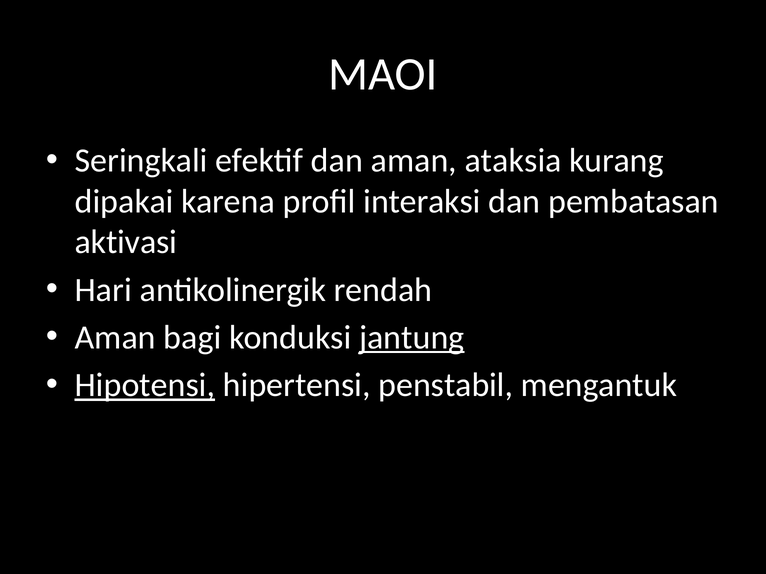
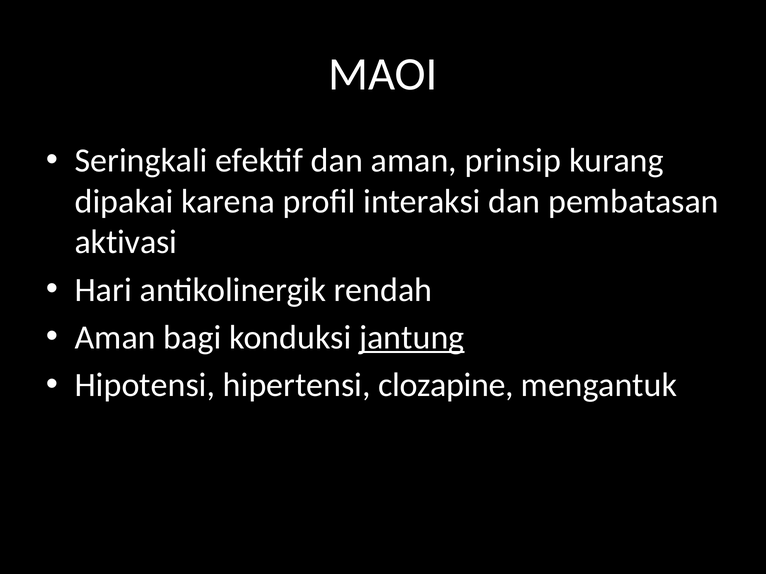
ataksia: ataksia -> prinsip (513, 161)
Hipotensi underline: present -> none (145, 385)
penstabil: penstabil -> clozapine (446, 385)
